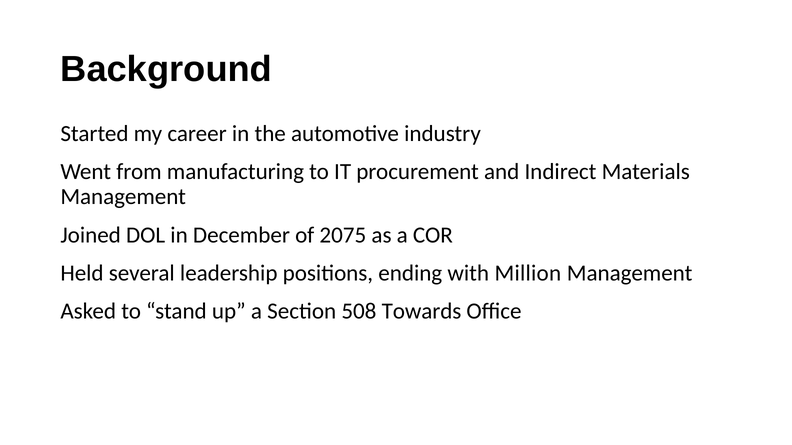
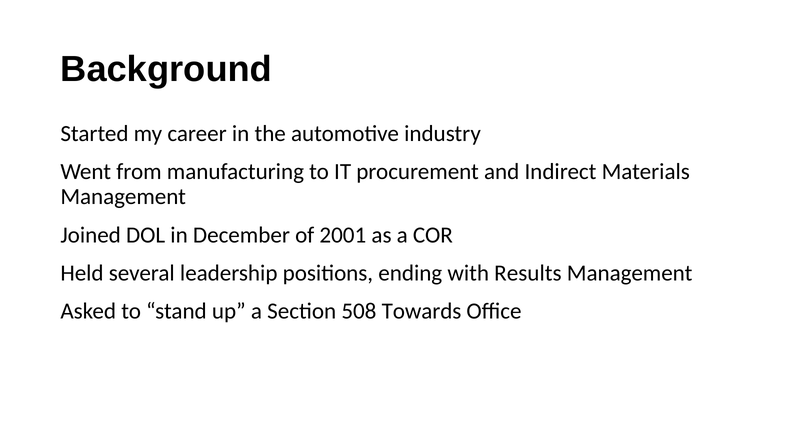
2075: 2075 -> 2001 (343, 235)
Million: Million -> Results (528, 273)
